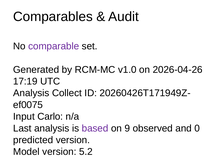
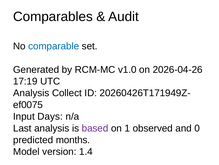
comparable colour: purple -> blue (54, 46)
Carlo: Carlo -> Days (50, 116)
9: 9 -> 1 (127, 128)
predicted version: version -> months (73, 139)
5.2: 5.2 -> 1.4 (86, 151)
